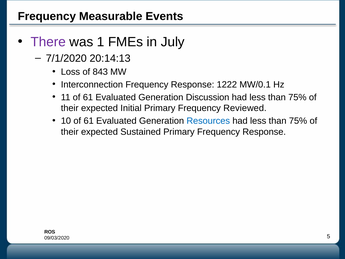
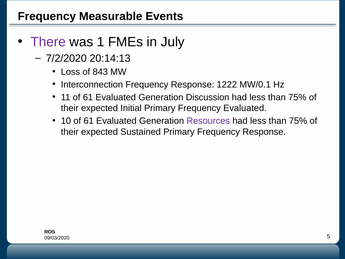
7/1/2020: 7/1/2020 -> 7/2/2020 (66, 58)
Frequency Reviewed: Reviewed -> Evaluated (245, 108)
Resources colour: blue -> purple (208, 121)
